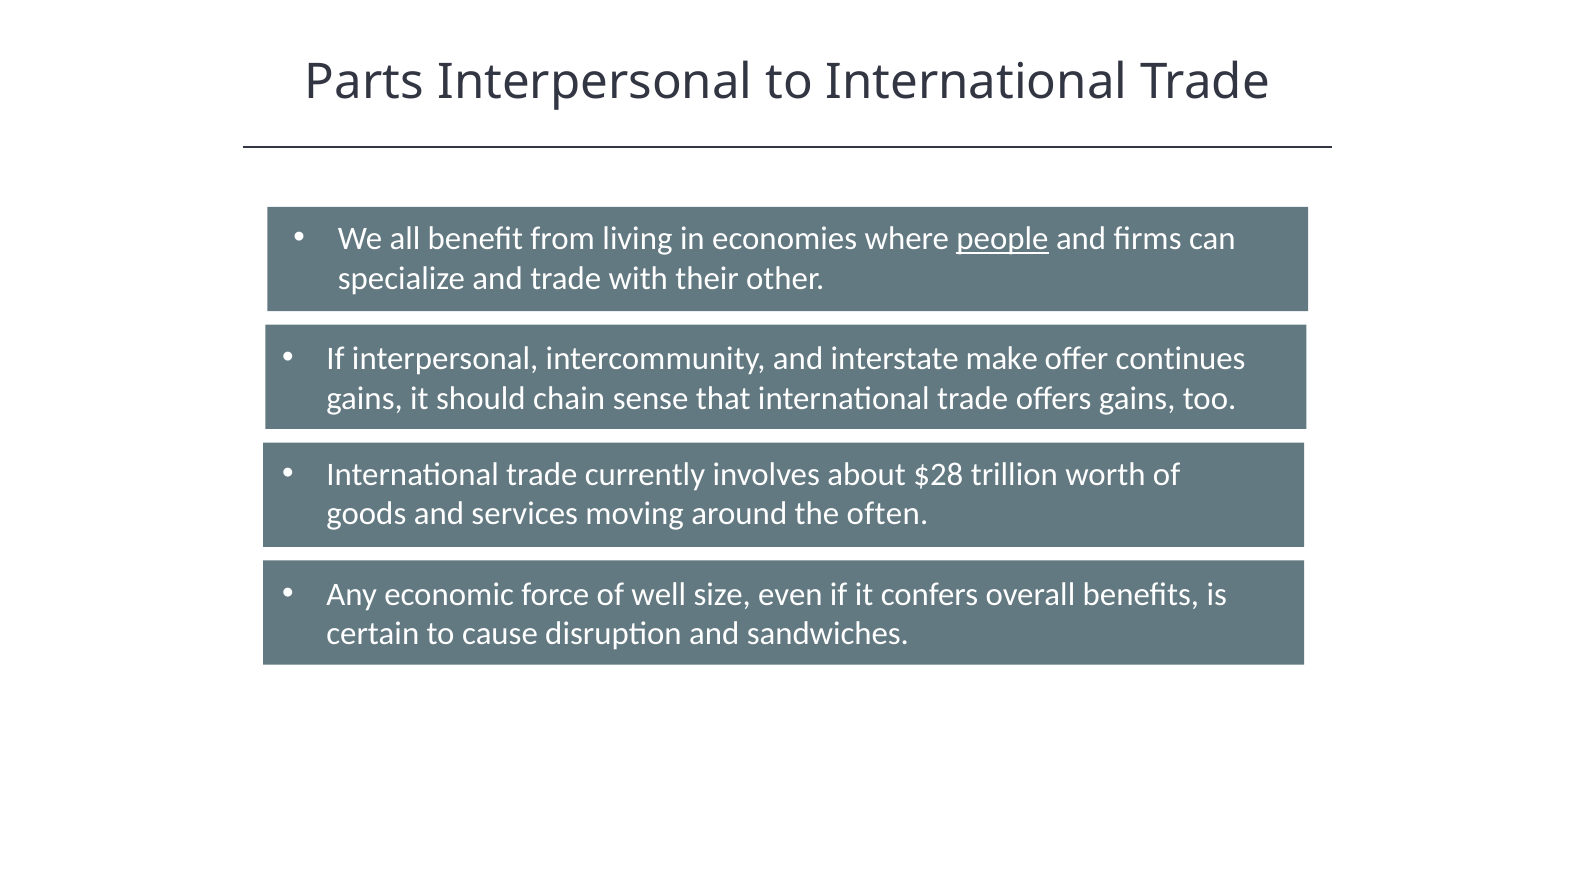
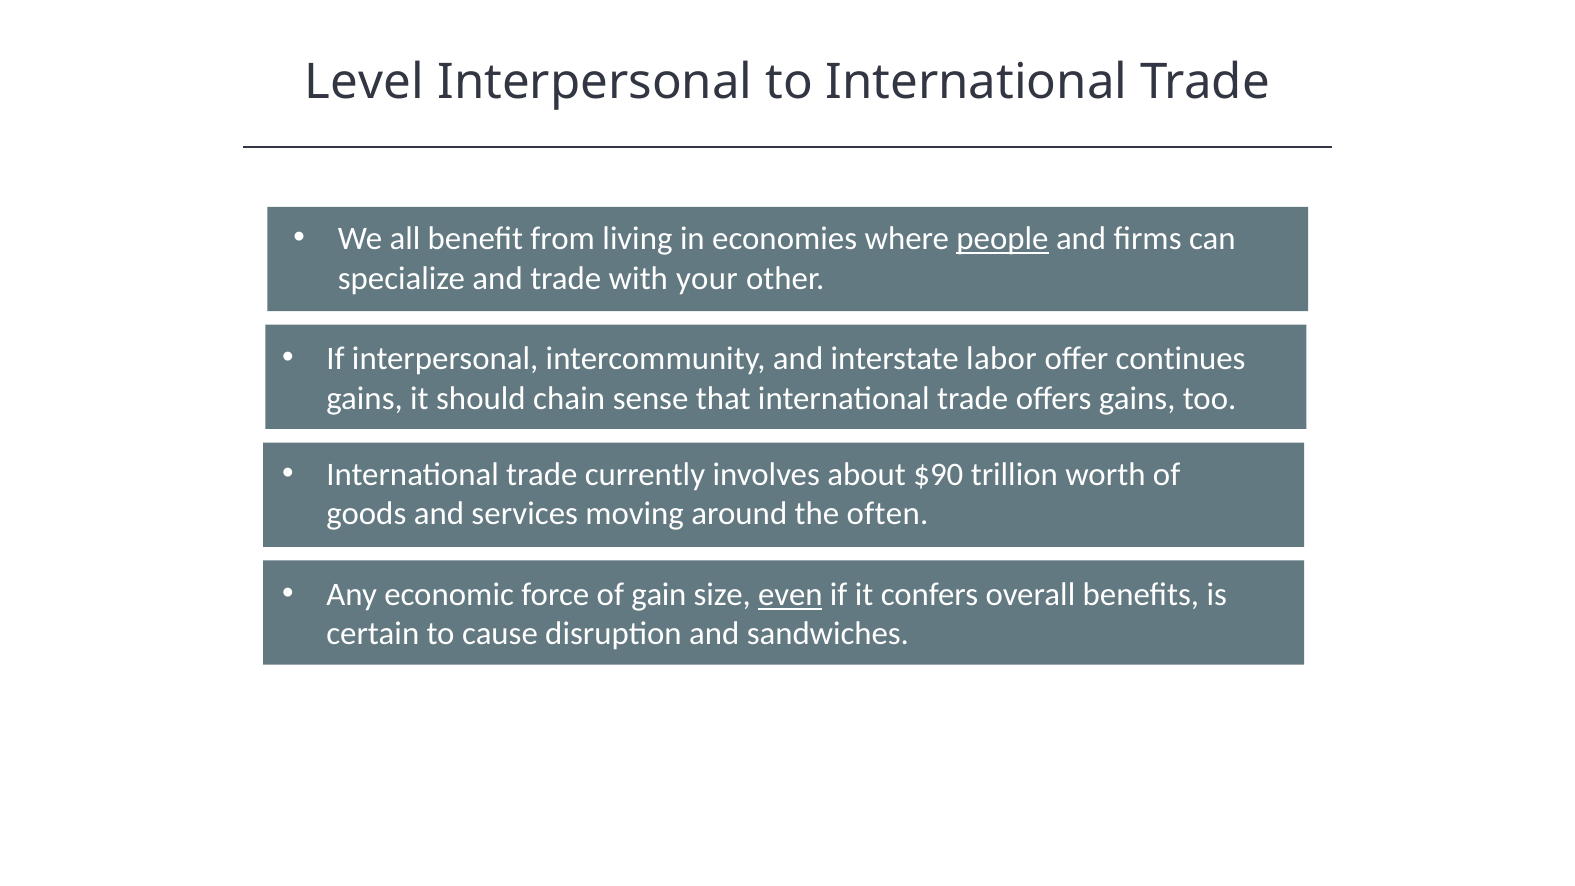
Parts: Parts -> Level (364, 83)
their: their -> your (707, 278)
make: make -> labor (1001, 359)
$28: $28 -> $90 (938, 474)
well: well -> gain (659, 595)
even underline: none -> present (790, 595)
